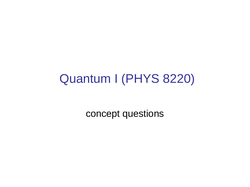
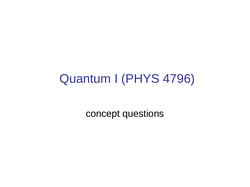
8220: 8220 -> 4796 (179, 79)
